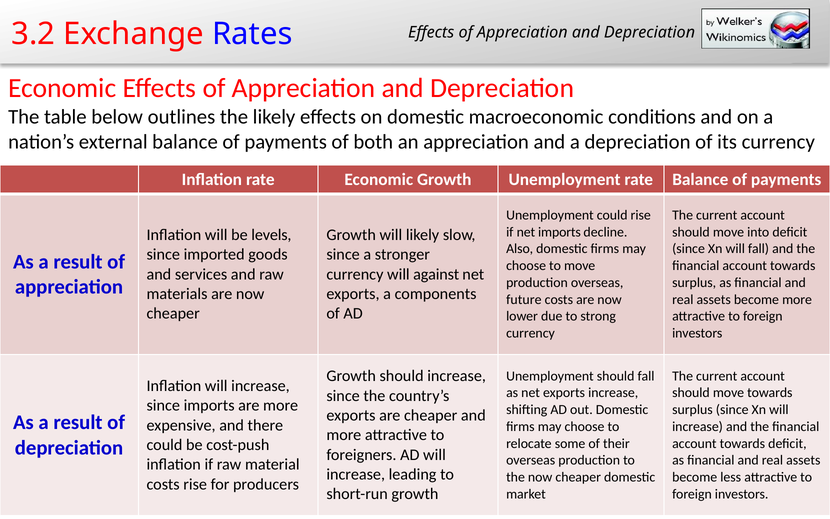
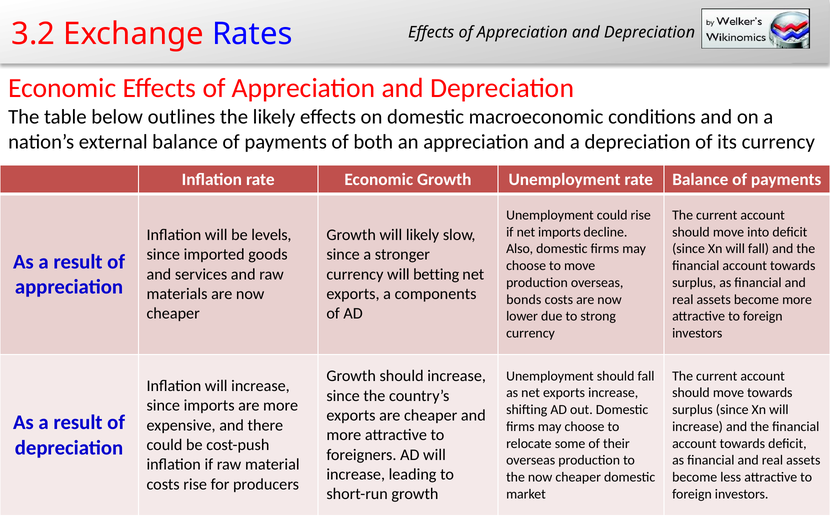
against: against -> betting (436, 274)
future: future -> bonds (524, 299)
